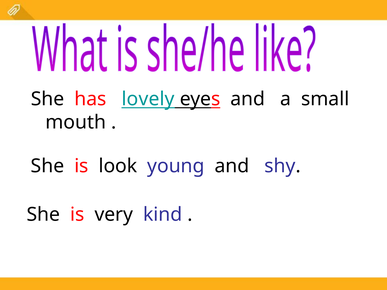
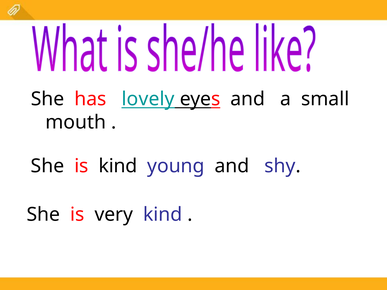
is look: look -> kind (118, 166)
